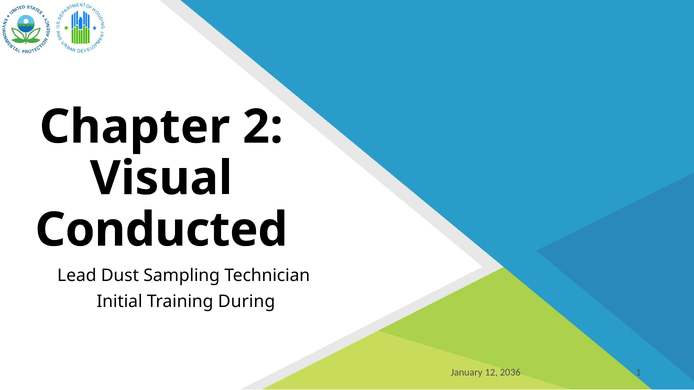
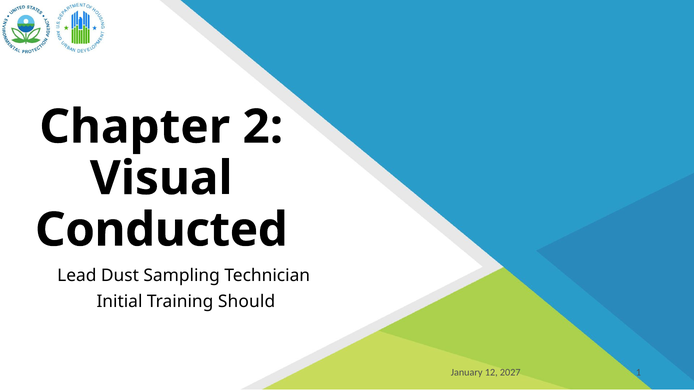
During: During -> Should (247, 302)
2036: 2036 -> 2027 (510, 373)
